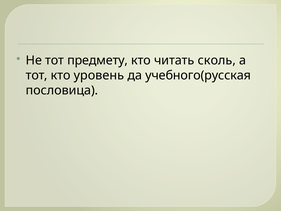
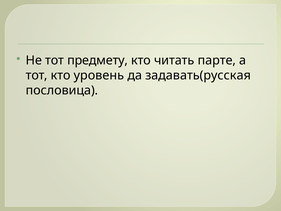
сколь: сколь -> парте (217, 60)
учебного(русская: учебного(русская -> задавать(русская (198, 75)
